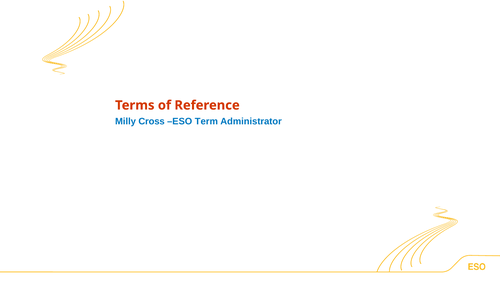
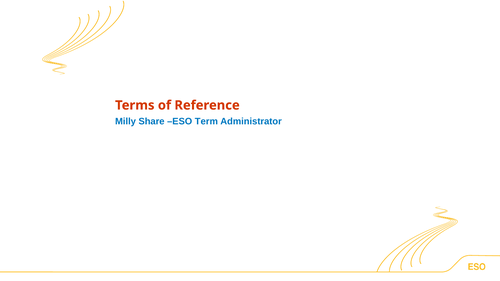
Cross: Cross -> Share (152, 122)
